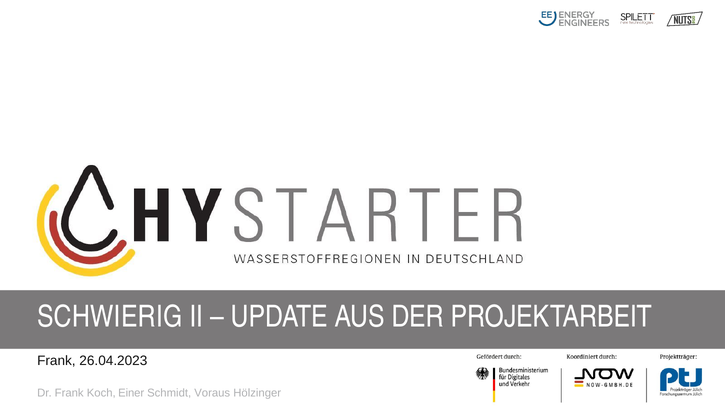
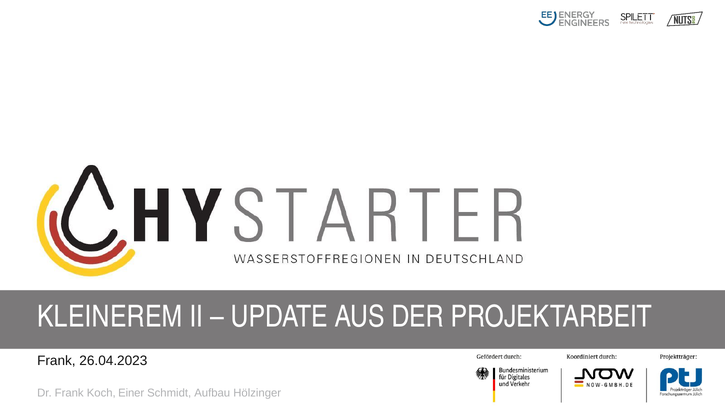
SCHWIERIG: SCHWIERIG -> KLEINEREM (110, 317)
Voraus: Voraus -> Aufbau (212, 393)
